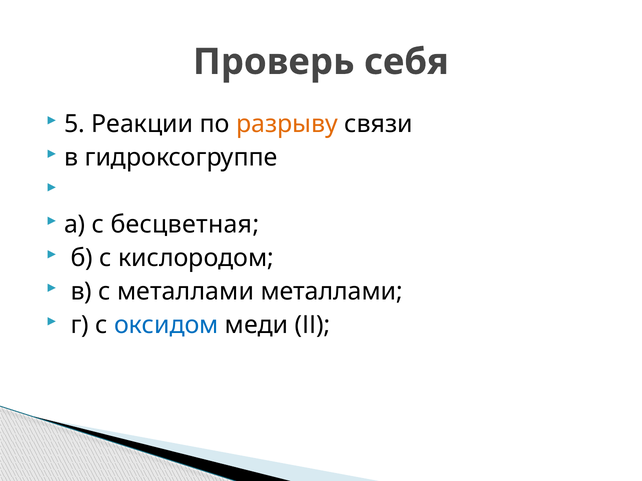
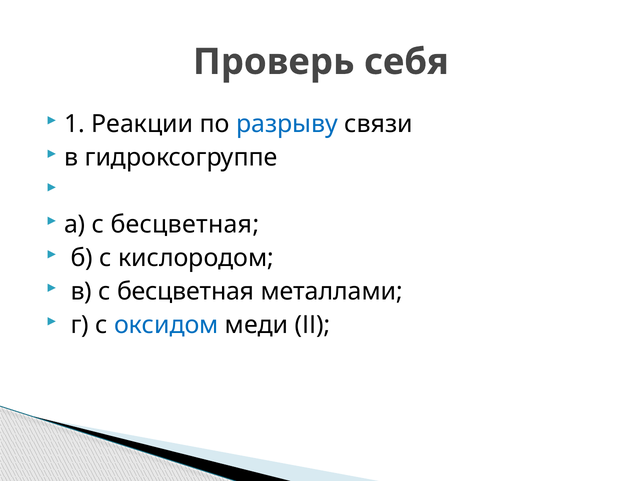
5: 5 -> 1 (75, 124)
разрыву colour: orange -> blue (287, 124)
в с металлами: металлами -> бесцветная (186, 292)
